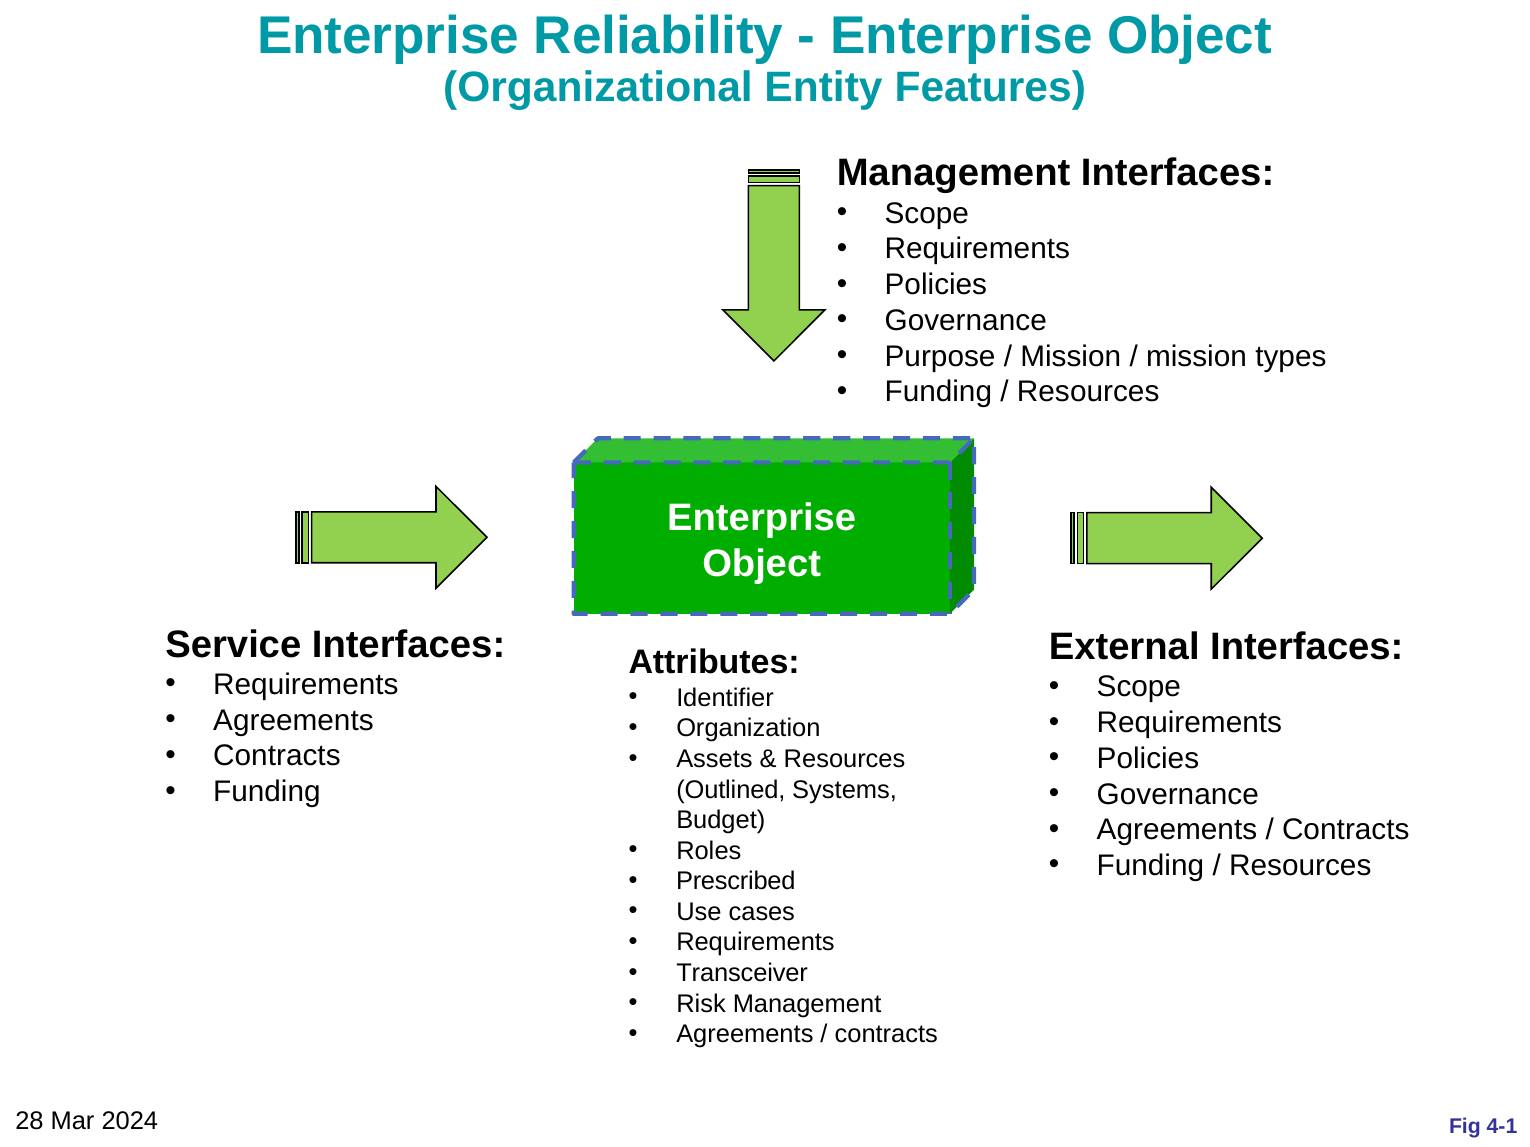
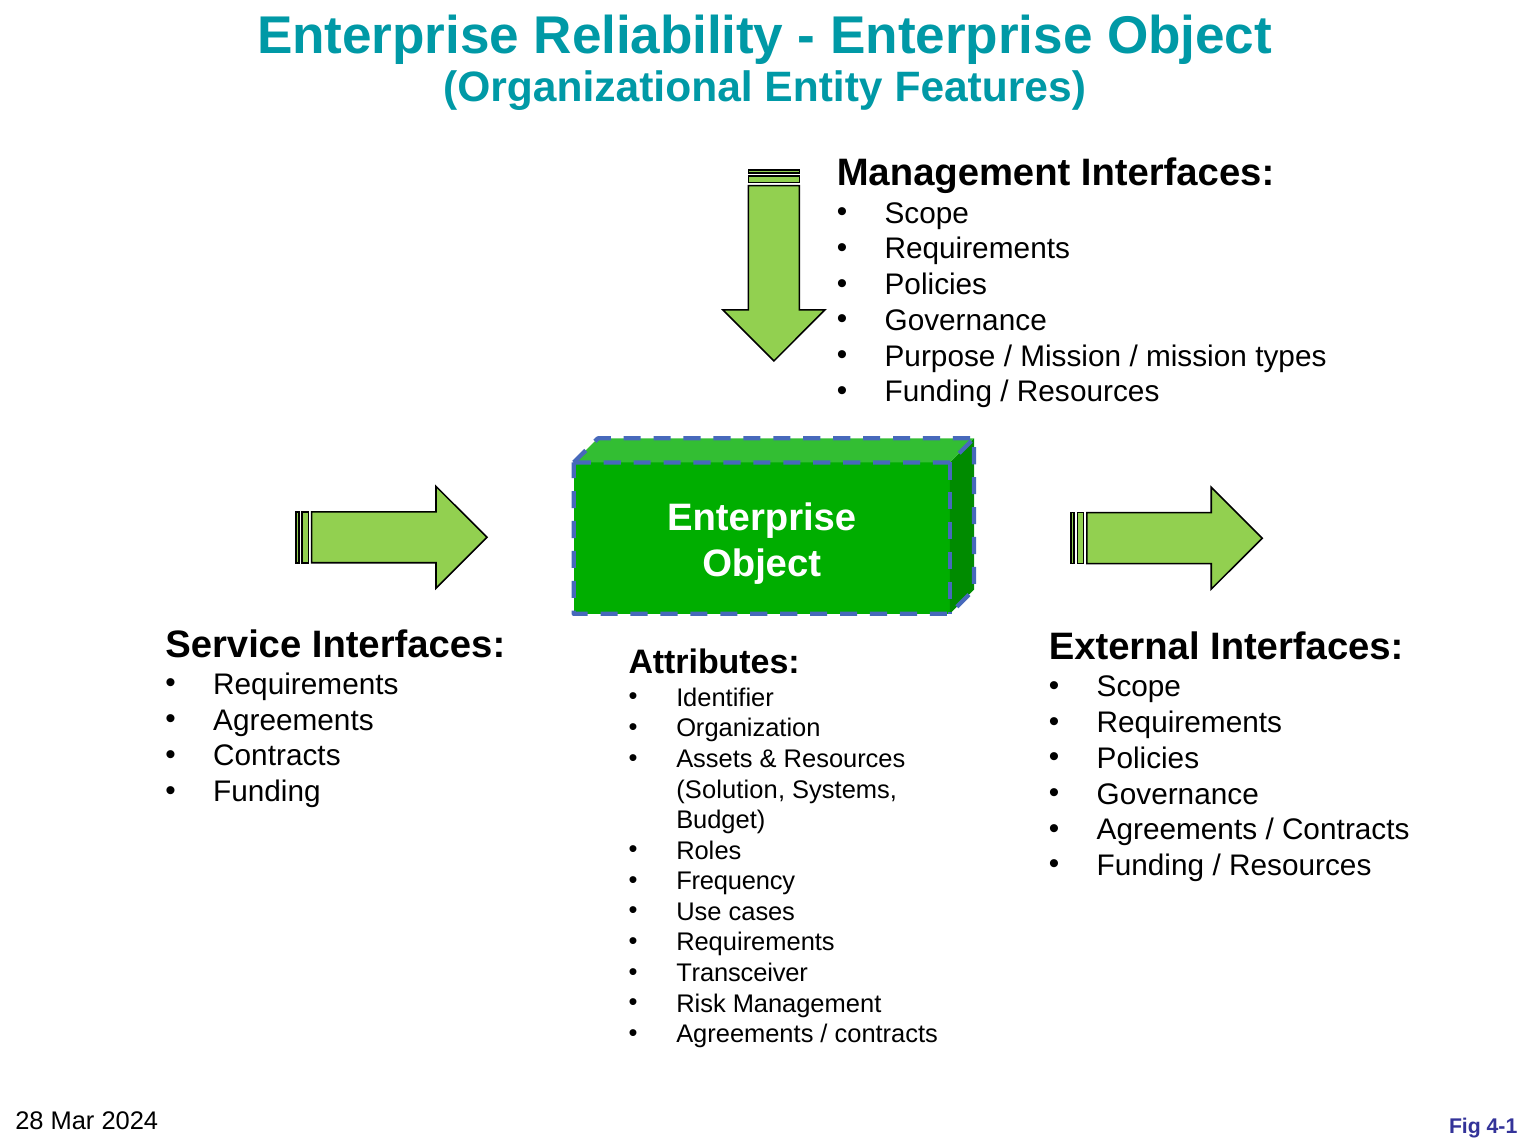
Outlined: Outlined -> Solution (731, 790)
Prescribed: Prescribed -> Frequency (736, 882)
